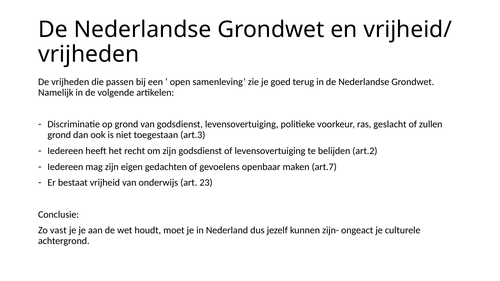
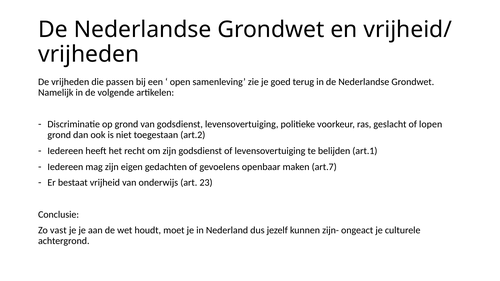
zullen: zullen -> lopen (431, 125)
art.3: art.3 -> art.2 (193, 135)
art.2: art.2 -> art.1 (365, 151)
